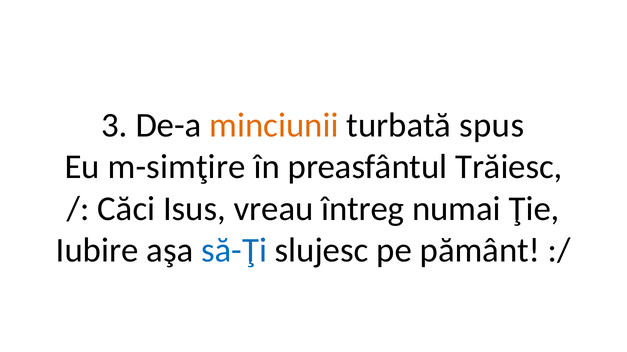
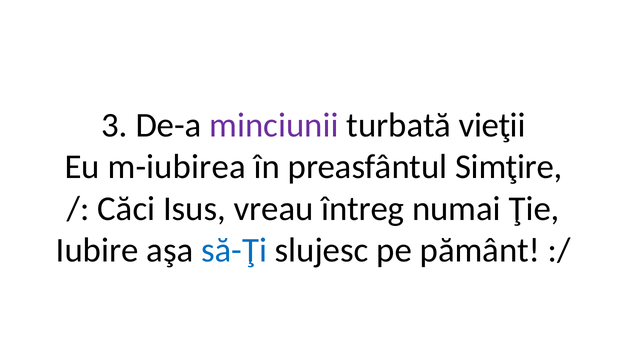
minciunii colour: orange -> purple (274, 126)
spus: spus -> vieţii (492, 126)
m-simţire: m-simţire -> m-iubirea (177, 167)
Trăiesc: Trăiesc -> Simţire (509, 167)
